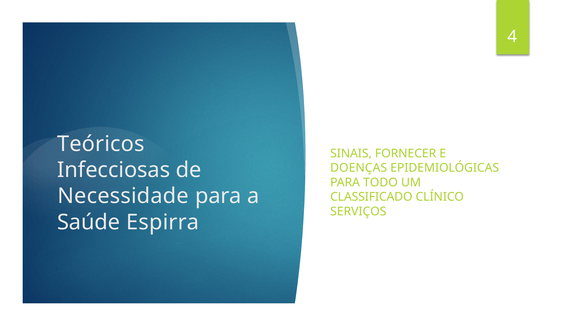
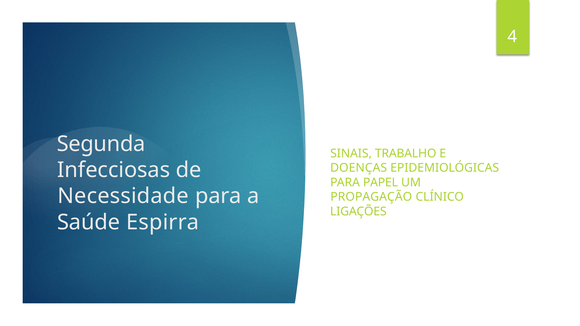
Teóricos: Teóricos -> Segunda (101, 144)
FORNECER: FORNECER -> TRABALHO (406, 154)
TODO: TODO -> PAPEL (381, 183)
CLASSIFICADO: CLASSIFICADO -> PROPAGAÇÃO (371, 197)
SERVIÇOS: SERVIÇOS -> LIGAÇÕES (358, 212)
